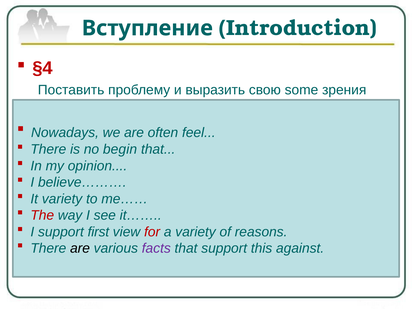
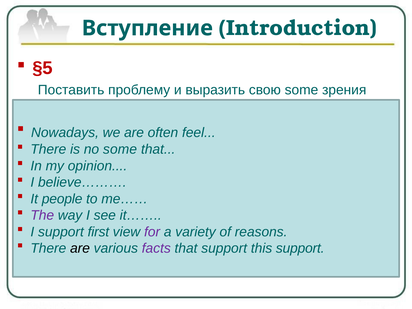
§4: §4 -> §5 (43, 68)
no begin: begin -> some (120, 149)
It variety: variety -> people (62, 199)
The colour: red -> purple (42, 215)
for colour: red -> purple (152, 232)
this against: against -> support (300, 248)
